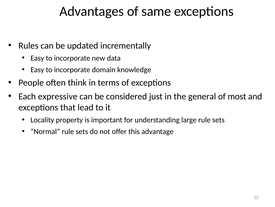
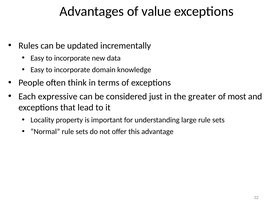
same: same -> value (156, 11)
general: general -> greater (202, 96)
